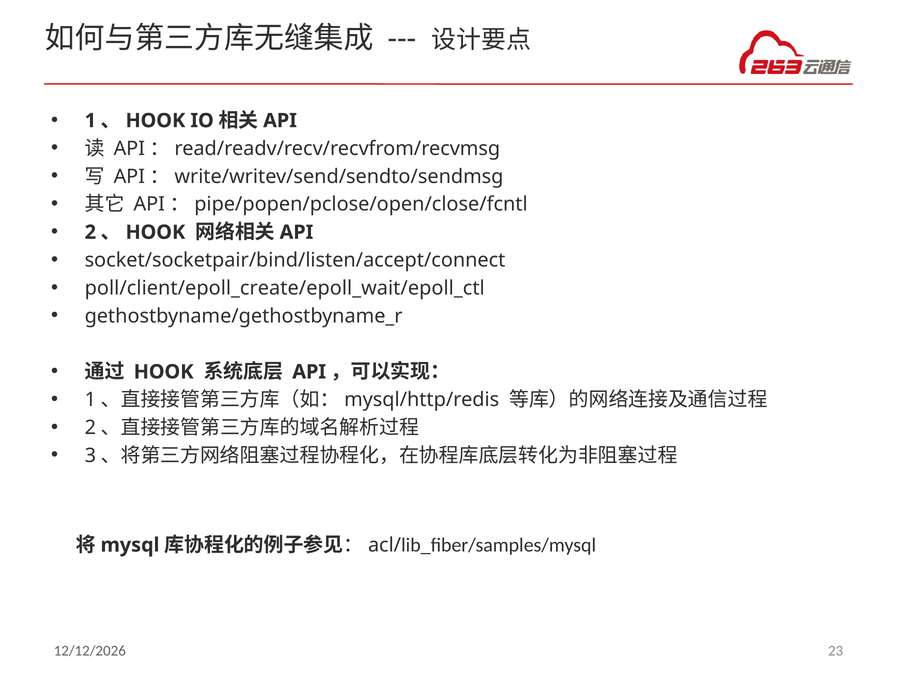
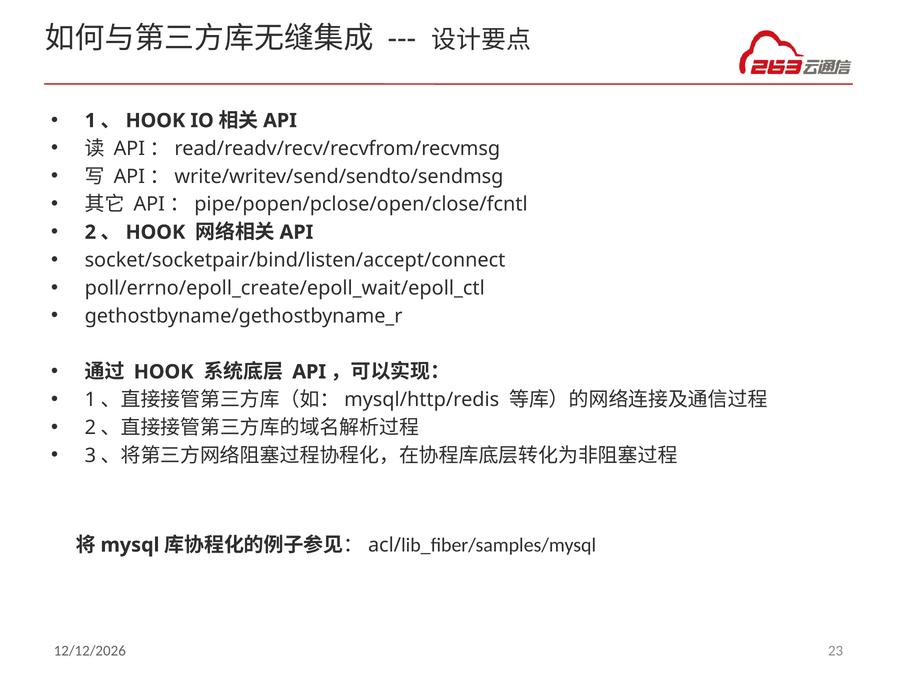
poll/client/epoll_create/epoll_wait/epoll_ctl: poll/client/epoll_create/epoll_wait/epoll_ctl -> poll/errno/epoll_create/epoll_wait/epoll_ctl (285, 288)
